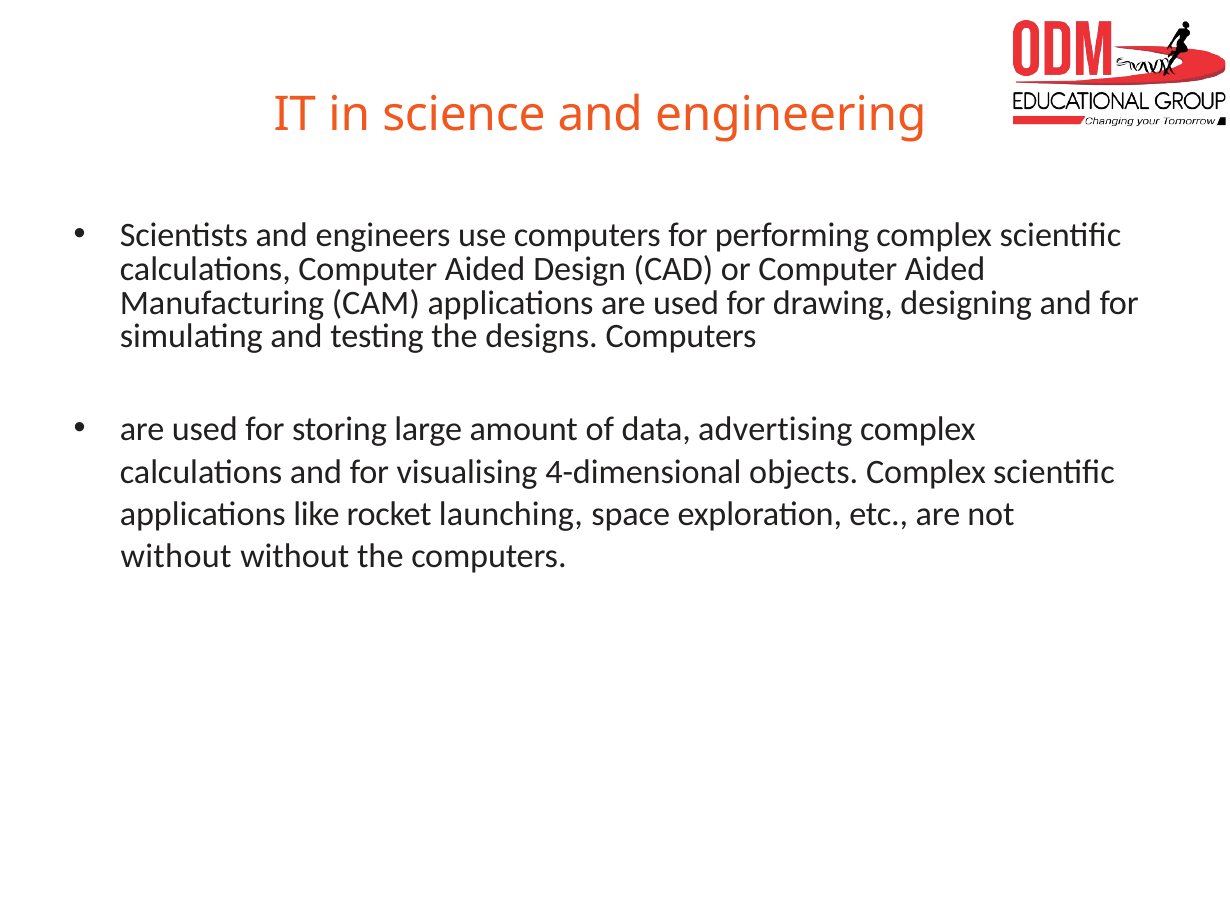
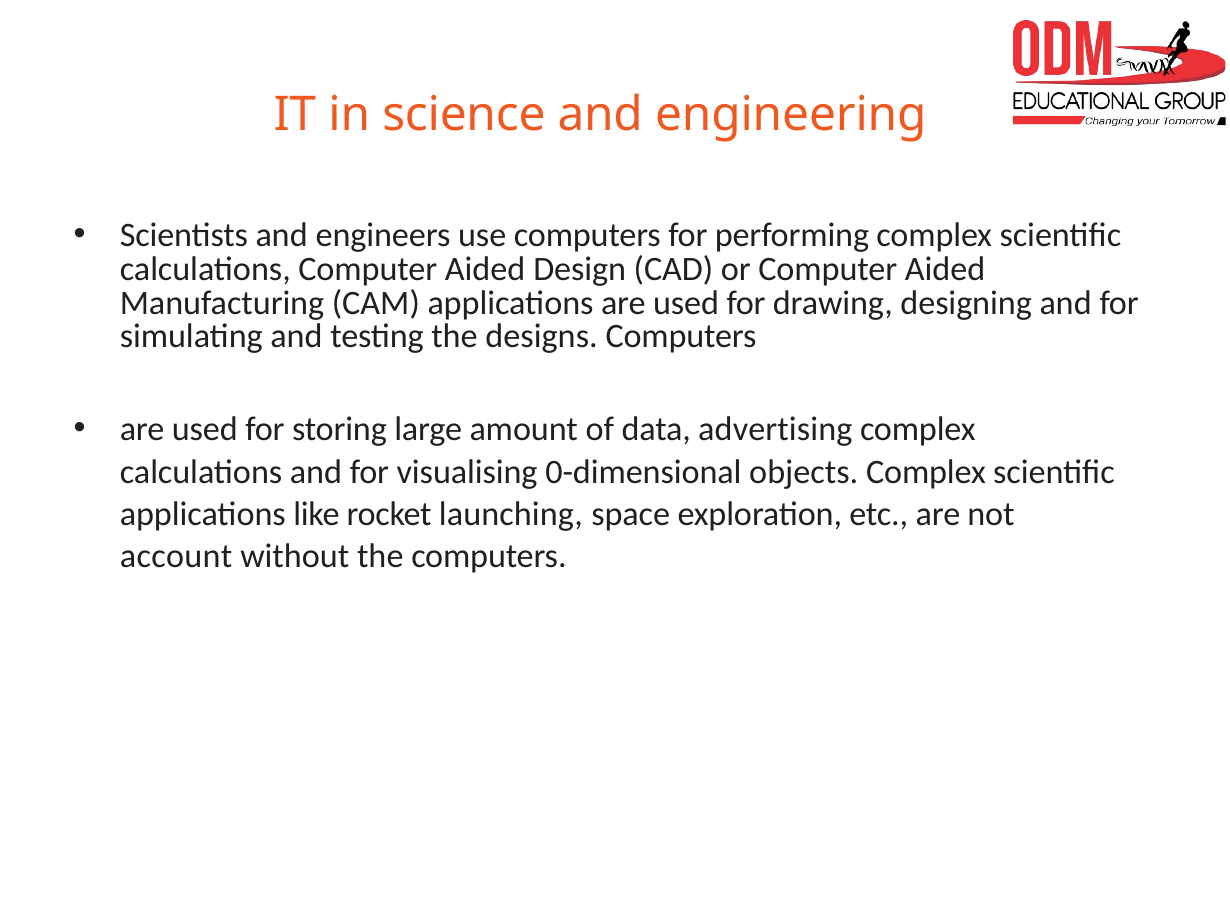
4-dimensional: 4-dimensional -> 0-dimensional (643, 472)
without: without -> account (176, 556)
